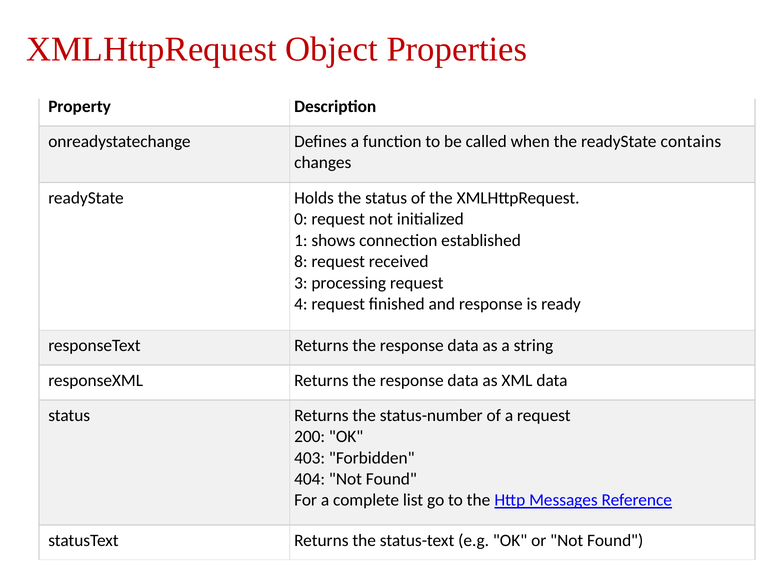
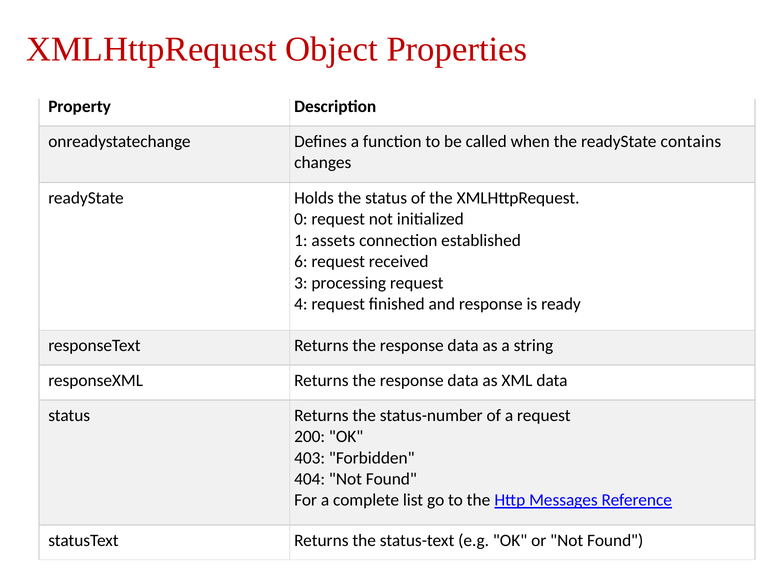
shows: shows -> assets (333, 240)
8: 8 -> 6 (301, 262)
